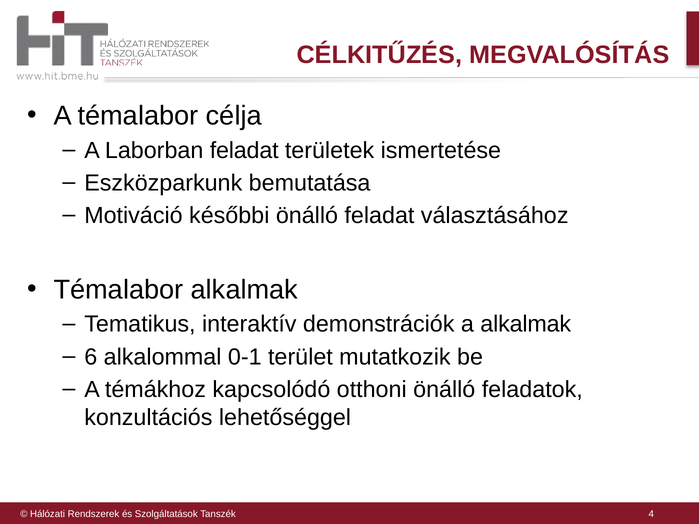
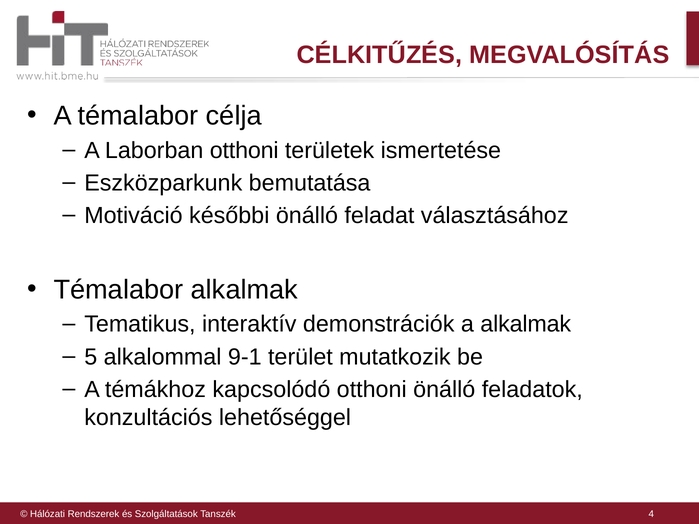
Laborban feladat: feladat -> otthoni (244, 150)
6: 6 -> 5 (91, 357)
0-1: 0-1 -> 9-1 (245, 357)
